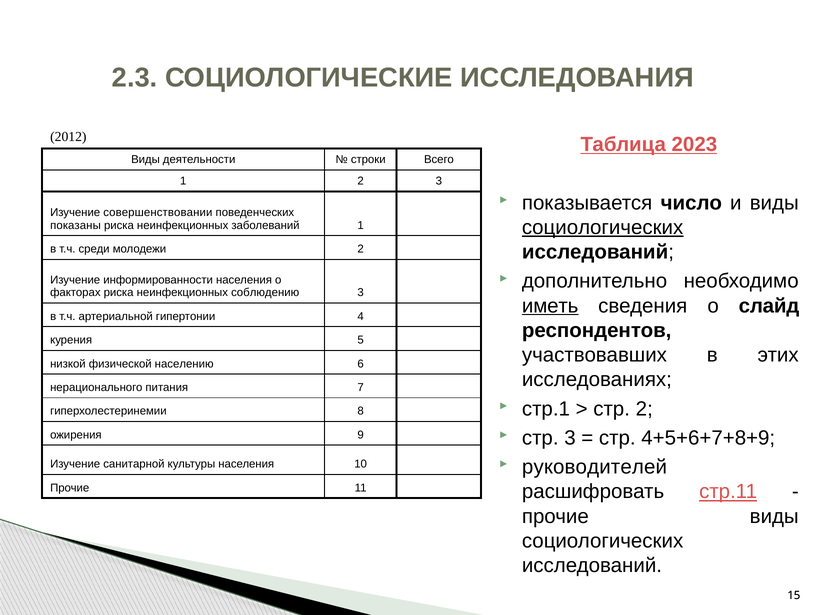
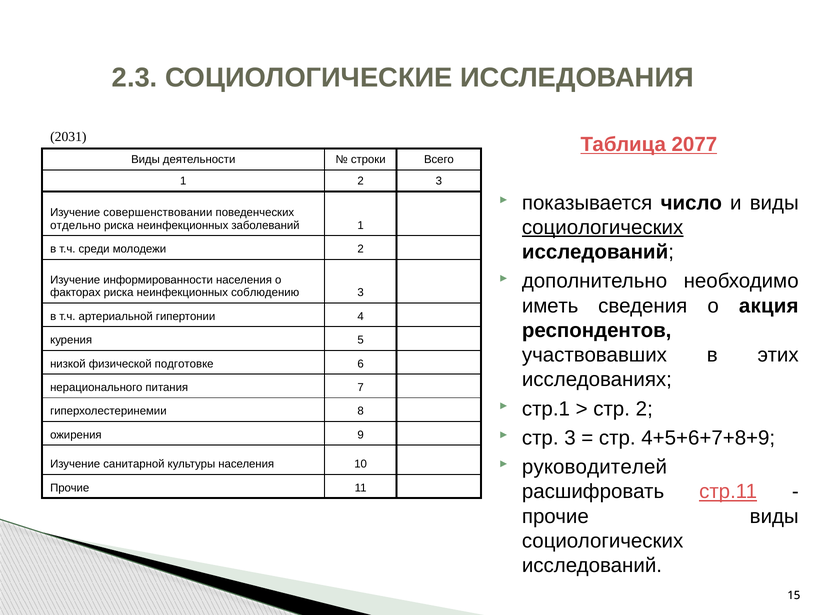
2012: 2012 -> 2031 (68, 137)
2023: 2023 -> 2077 (694, 145)
показаны: показаны -> отдельно (76, 225)
иметь underline: present -> none (550, 306)
слайд: слайд -> акция (769, 306)
населению: населению -> подготовке (184, 364)
